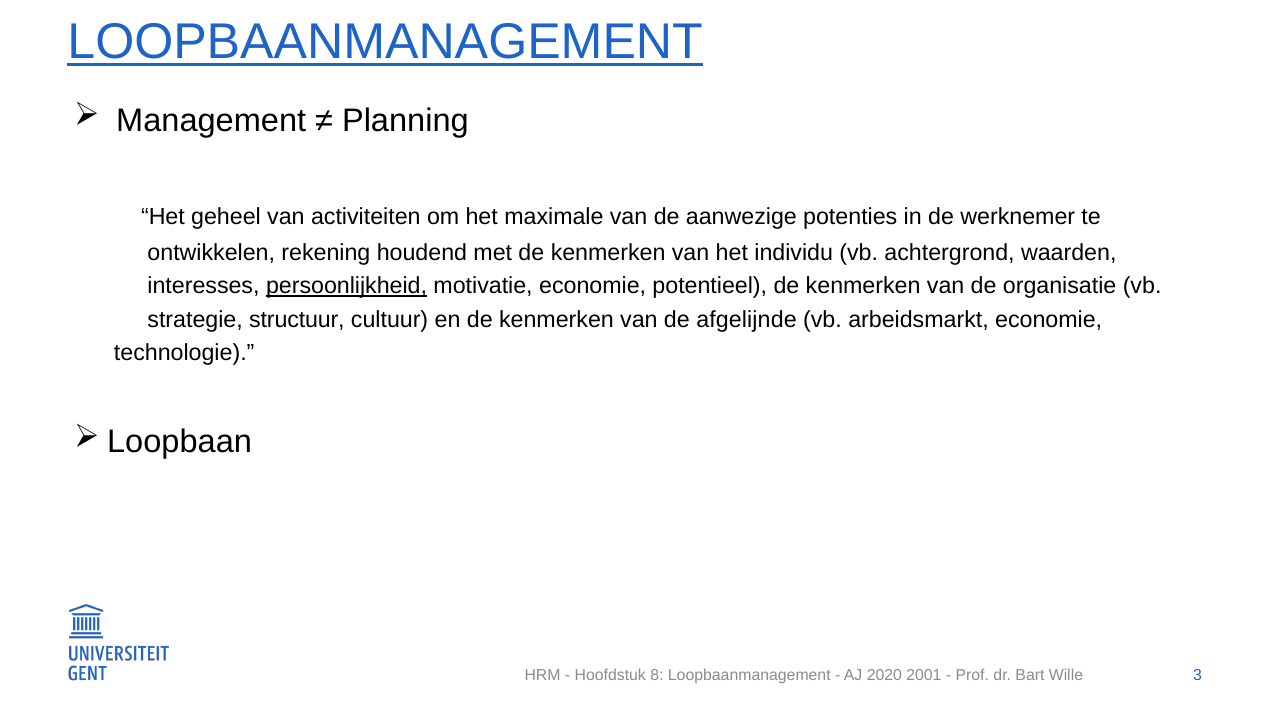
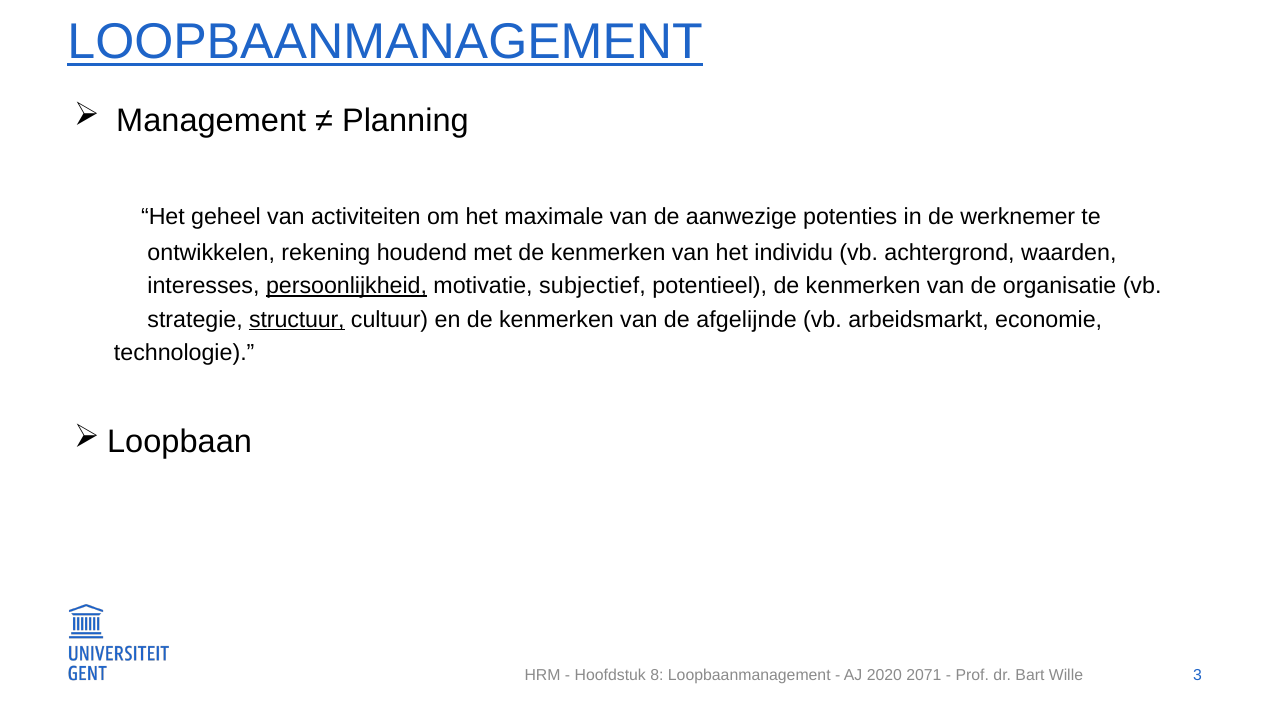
motivatie economie: economie -> subjectief (592, 286)
structuur underline: none -> present (297, 319)
2001: 2001 -> 2071 (924, 675)
